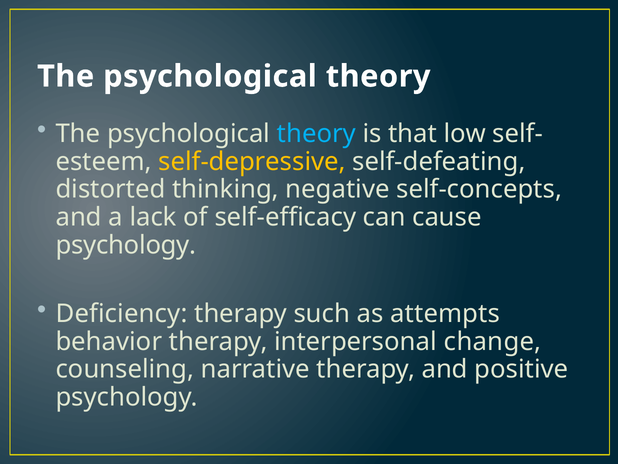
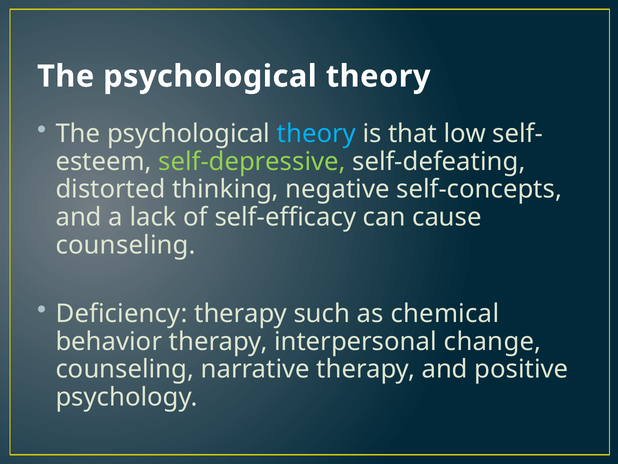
self-depressive colour: yellow -> light green (252, 161)
psychology: psychology -> counseling (126, 245)
attempts: attempts -> chemical (445, 313)
